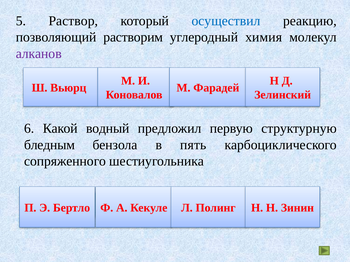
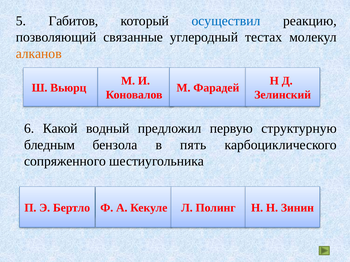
Раствор: Раствор -> Габитов (73, 21)
растворим: растворим -> связанные (133, 37)
химия: химия -> тестах (264, 37)
алканов colour: purple -> orange (39, 54)
